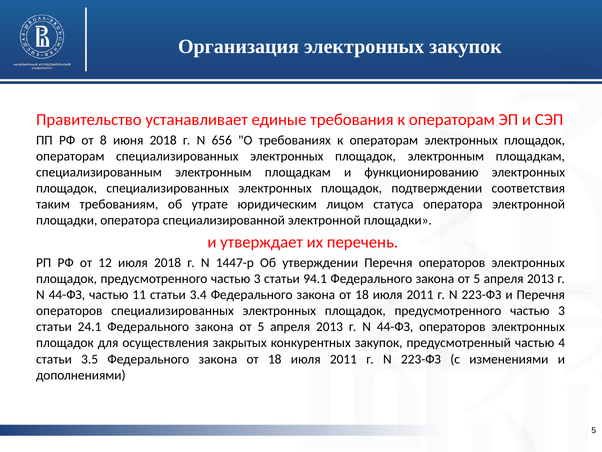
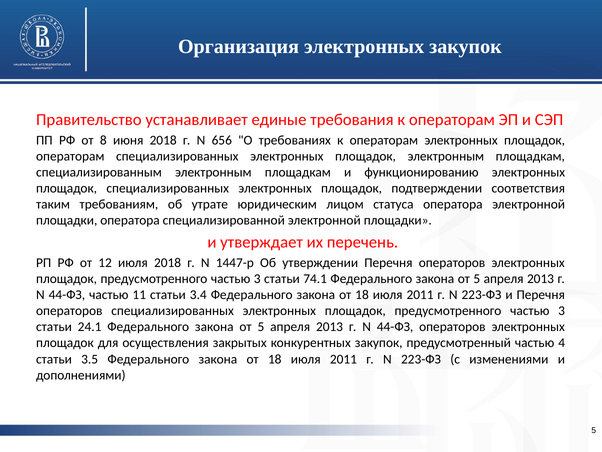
94.1: 94.1 -> 74.1 (315, 278)
